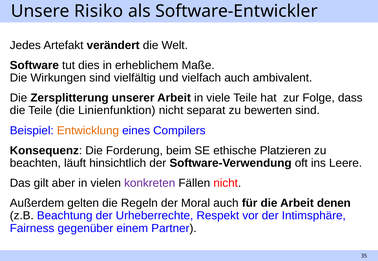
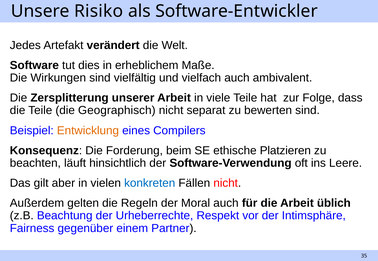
Linienfunktion: Linienfunktion -> Geographisch (117, 111)
konkreten colour: purple -> blue (150, 184)
denen: denen -> üblich (334, 204)
